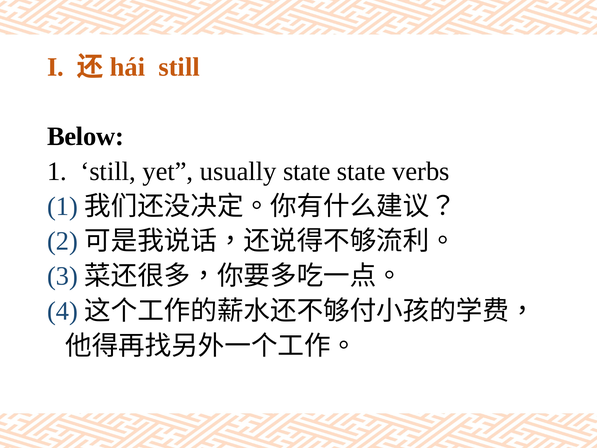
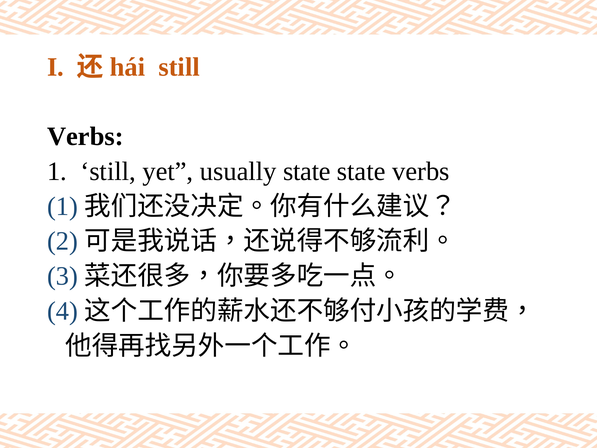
Below: Below -> Verbs (85, 136)
